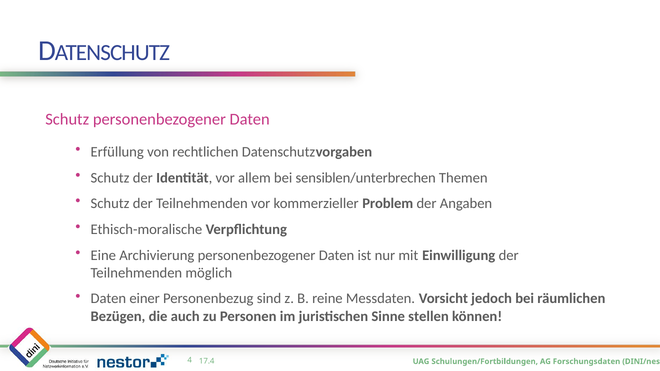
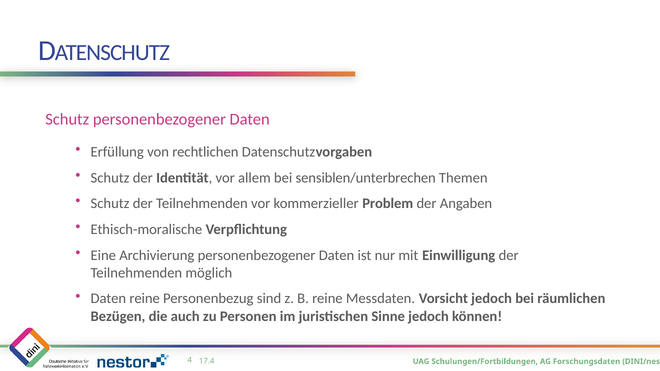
Daten einer: einer -> reine (145, 299)
Sinne stellen: stellen -> jedoch (429, 316)
